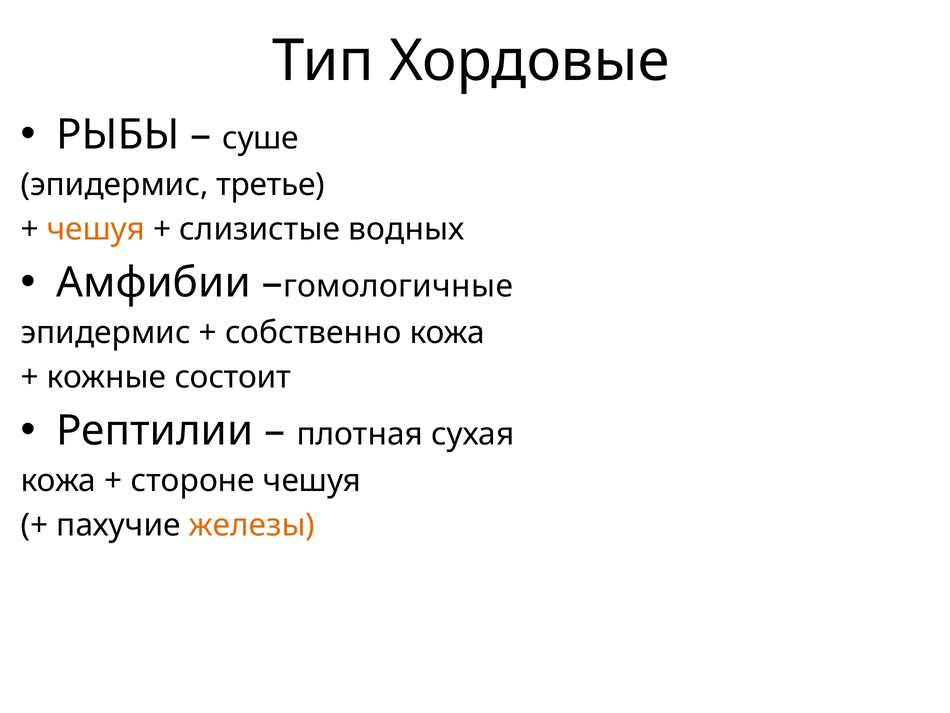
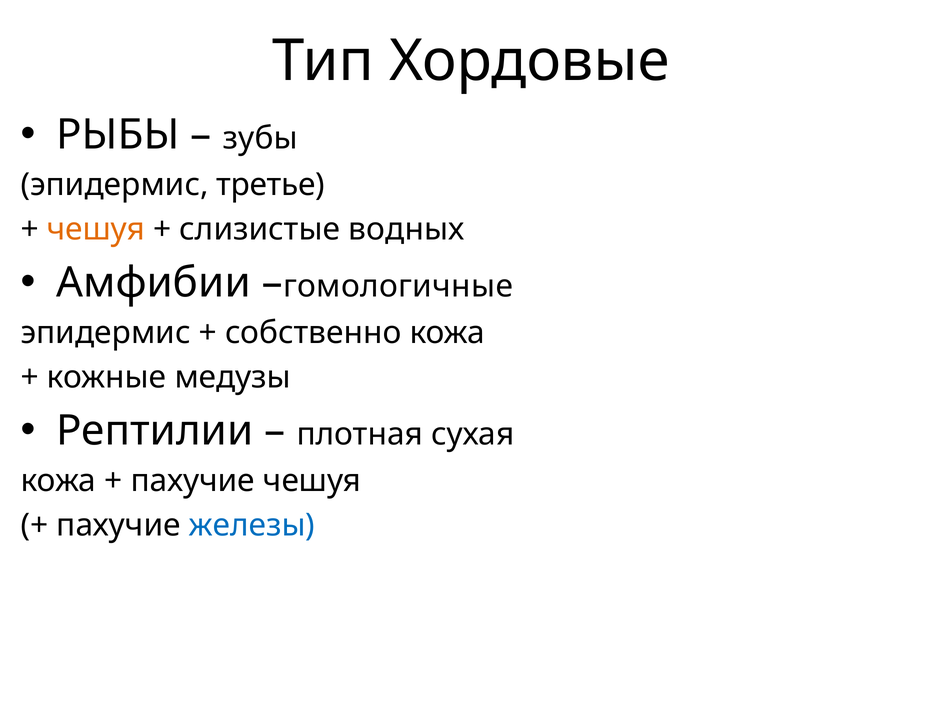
суше: суше -> зубы (260, 138)
состоит: состоит -> медузы (233, 377)
стороне: стороне -> пахучие (193, 480)
железы colour: orange -> blue (252, 525)
